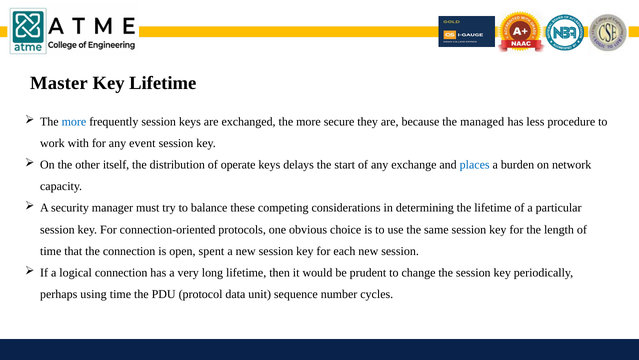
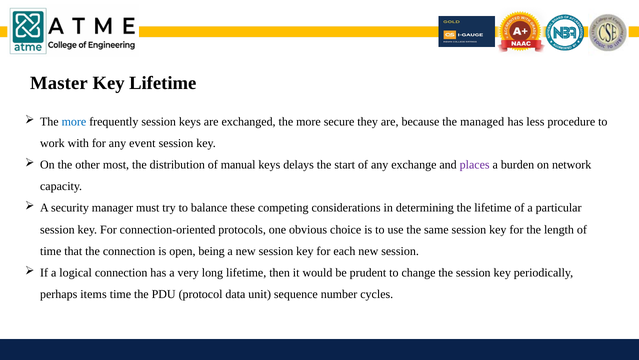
itself: itself -> most (116, 165)
operate: operate -> manual (238, 165)
places colour: blue -> purple (475, 165)
spent: spent -> being (212, 251)
using: using -> items (93, 294)
